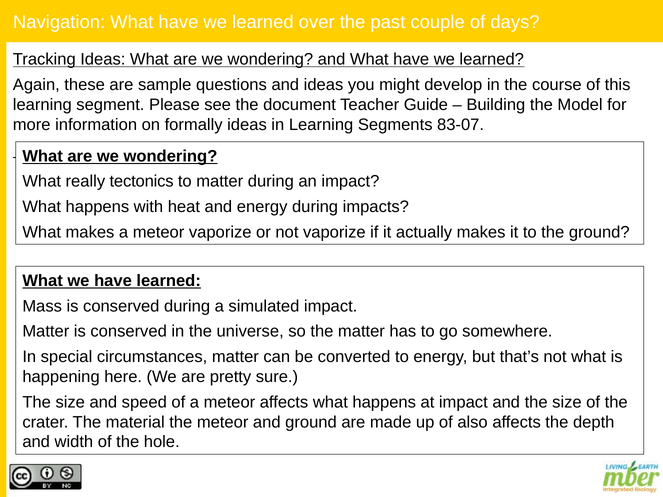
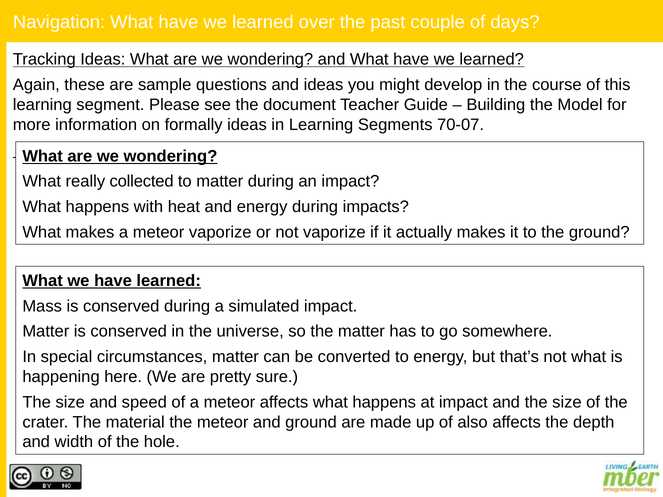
83-07: 83-07 -> 70-07 (461, 125)
tectonics: tectonics -> collected (142, 182)
